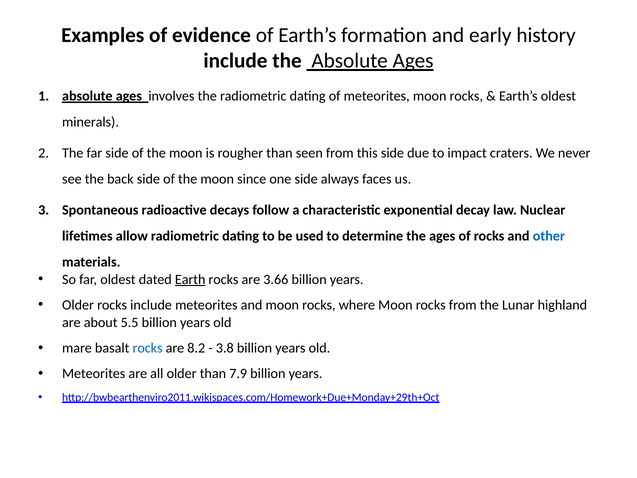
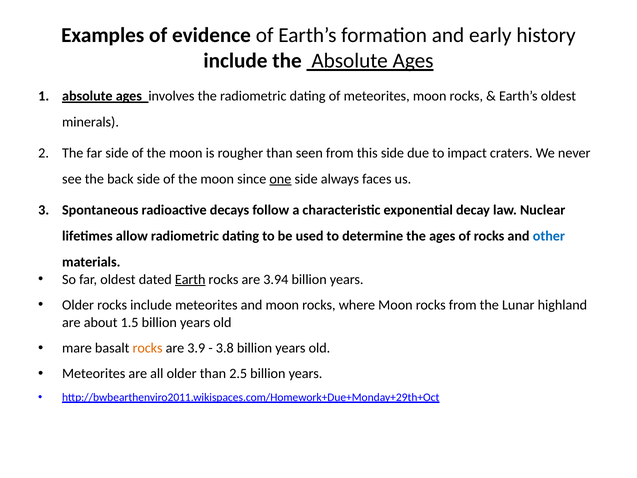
one underline: none -> present (280, 179)
3.66: 3.66 -> 3.94 (276, 279)
5.5: 5.5 -> 1.5 (130, 322)
rocks colour: blue -> orange (148, 348)
8.2: 8.2 -> 3.9 (196, 348)
7.9: 7.9 -> 2.5 (238, 373)
